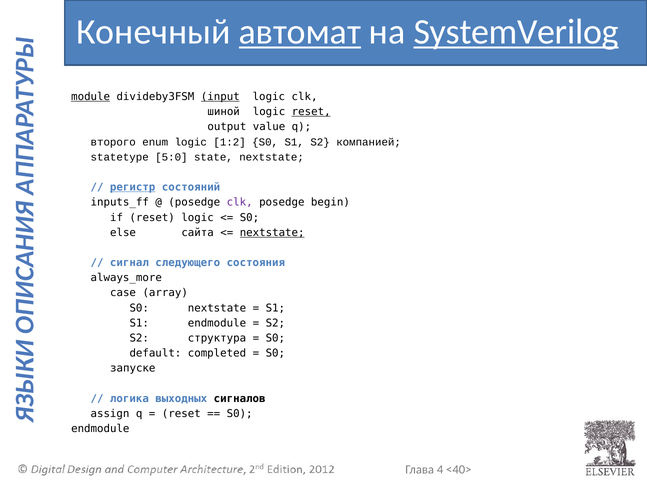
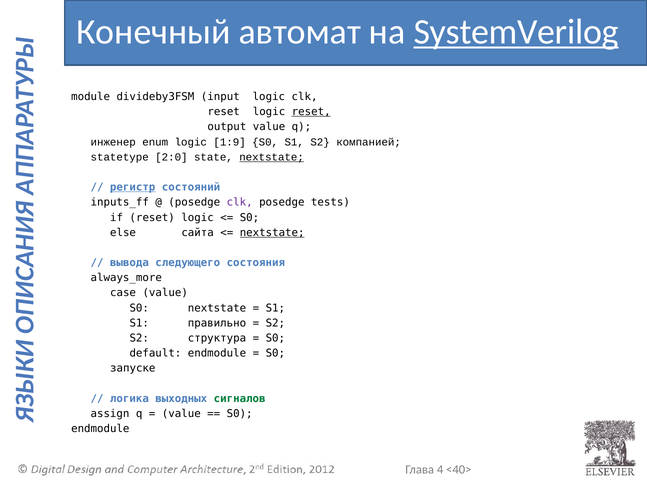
автомат underline: present -> none (300, 32)
module underline: present -> none (91, 97)
input underline: present -> none (220, 97)
шиной: шиной -> reset (224, 112)
второго: второго -> инженер (113, 142)
1:2: 1:2 -> 1:9 (230, 142)
5:0: 5:0 -> 2:0 (171, 157)
nextstate underline: none -> present (272, 157)
begin: begin -> tests (330, 202)
сигнал: сигнал -> вывода (129, 263)
case array: array -> value (165, 293)
S1 endmodule: endmodule -> правильно (217, 323)
default completed: completed -> endmodule (217, 354)
сигналов colour: black -> green (240, 399)
reset: reset -> value (181, 414)
